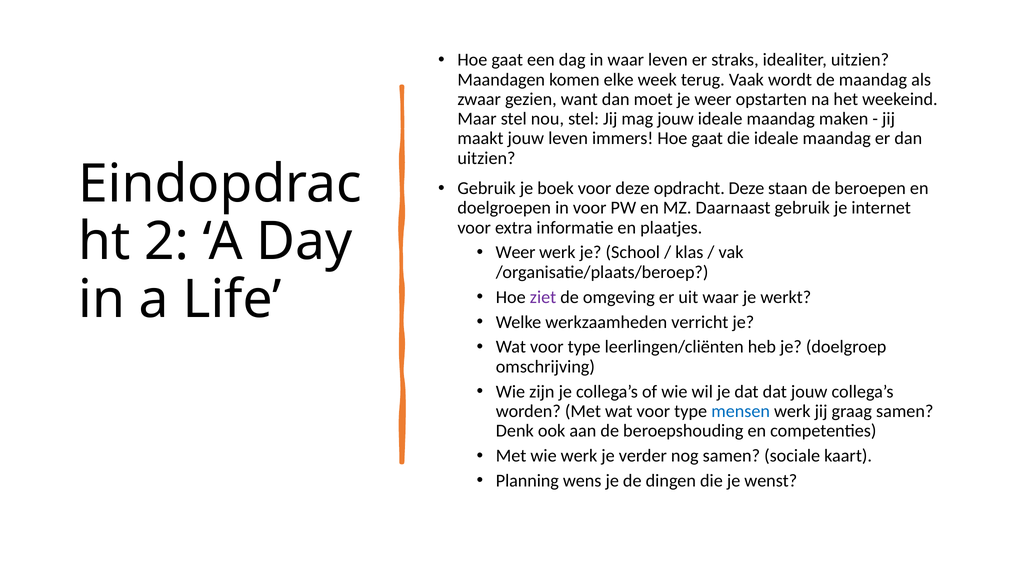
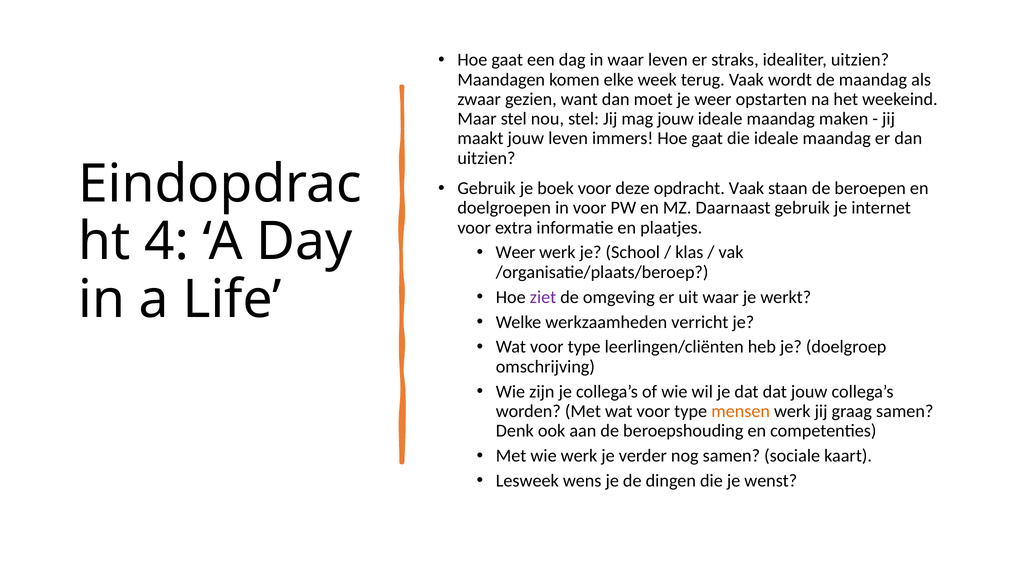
opdracht Deze: Deze -> Vaak (746, 188)
2: 2 -> 4 (167, 242)
mensen colour: blue -> orange (741, 411)
Planning: Planning -> Lesweek (527, 481)
